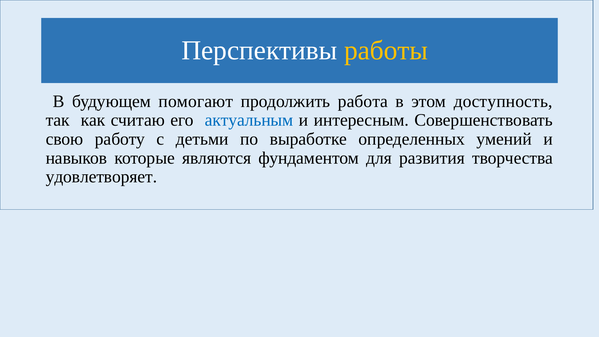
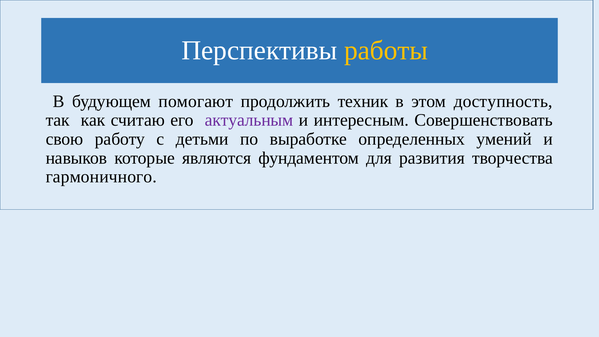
работа: работа -> техник (363, 101)
актуальным colour: blue -> purple (249, 120)
удовлетворяет: удовлетворяет -> гармоничного (101, 177)
